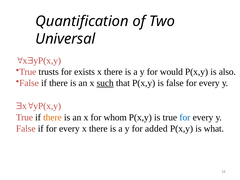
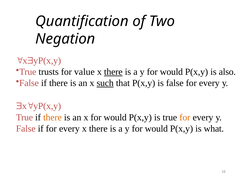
Universal: Universal -> Negation (65, 39)
exists: exists -> value (84, 72)
there underline: none -> present (113, 72)
x for whom: whom -> would (115, 117)
for colour: blue -> orange (185, 117)
added: added -> would (156, 129)
